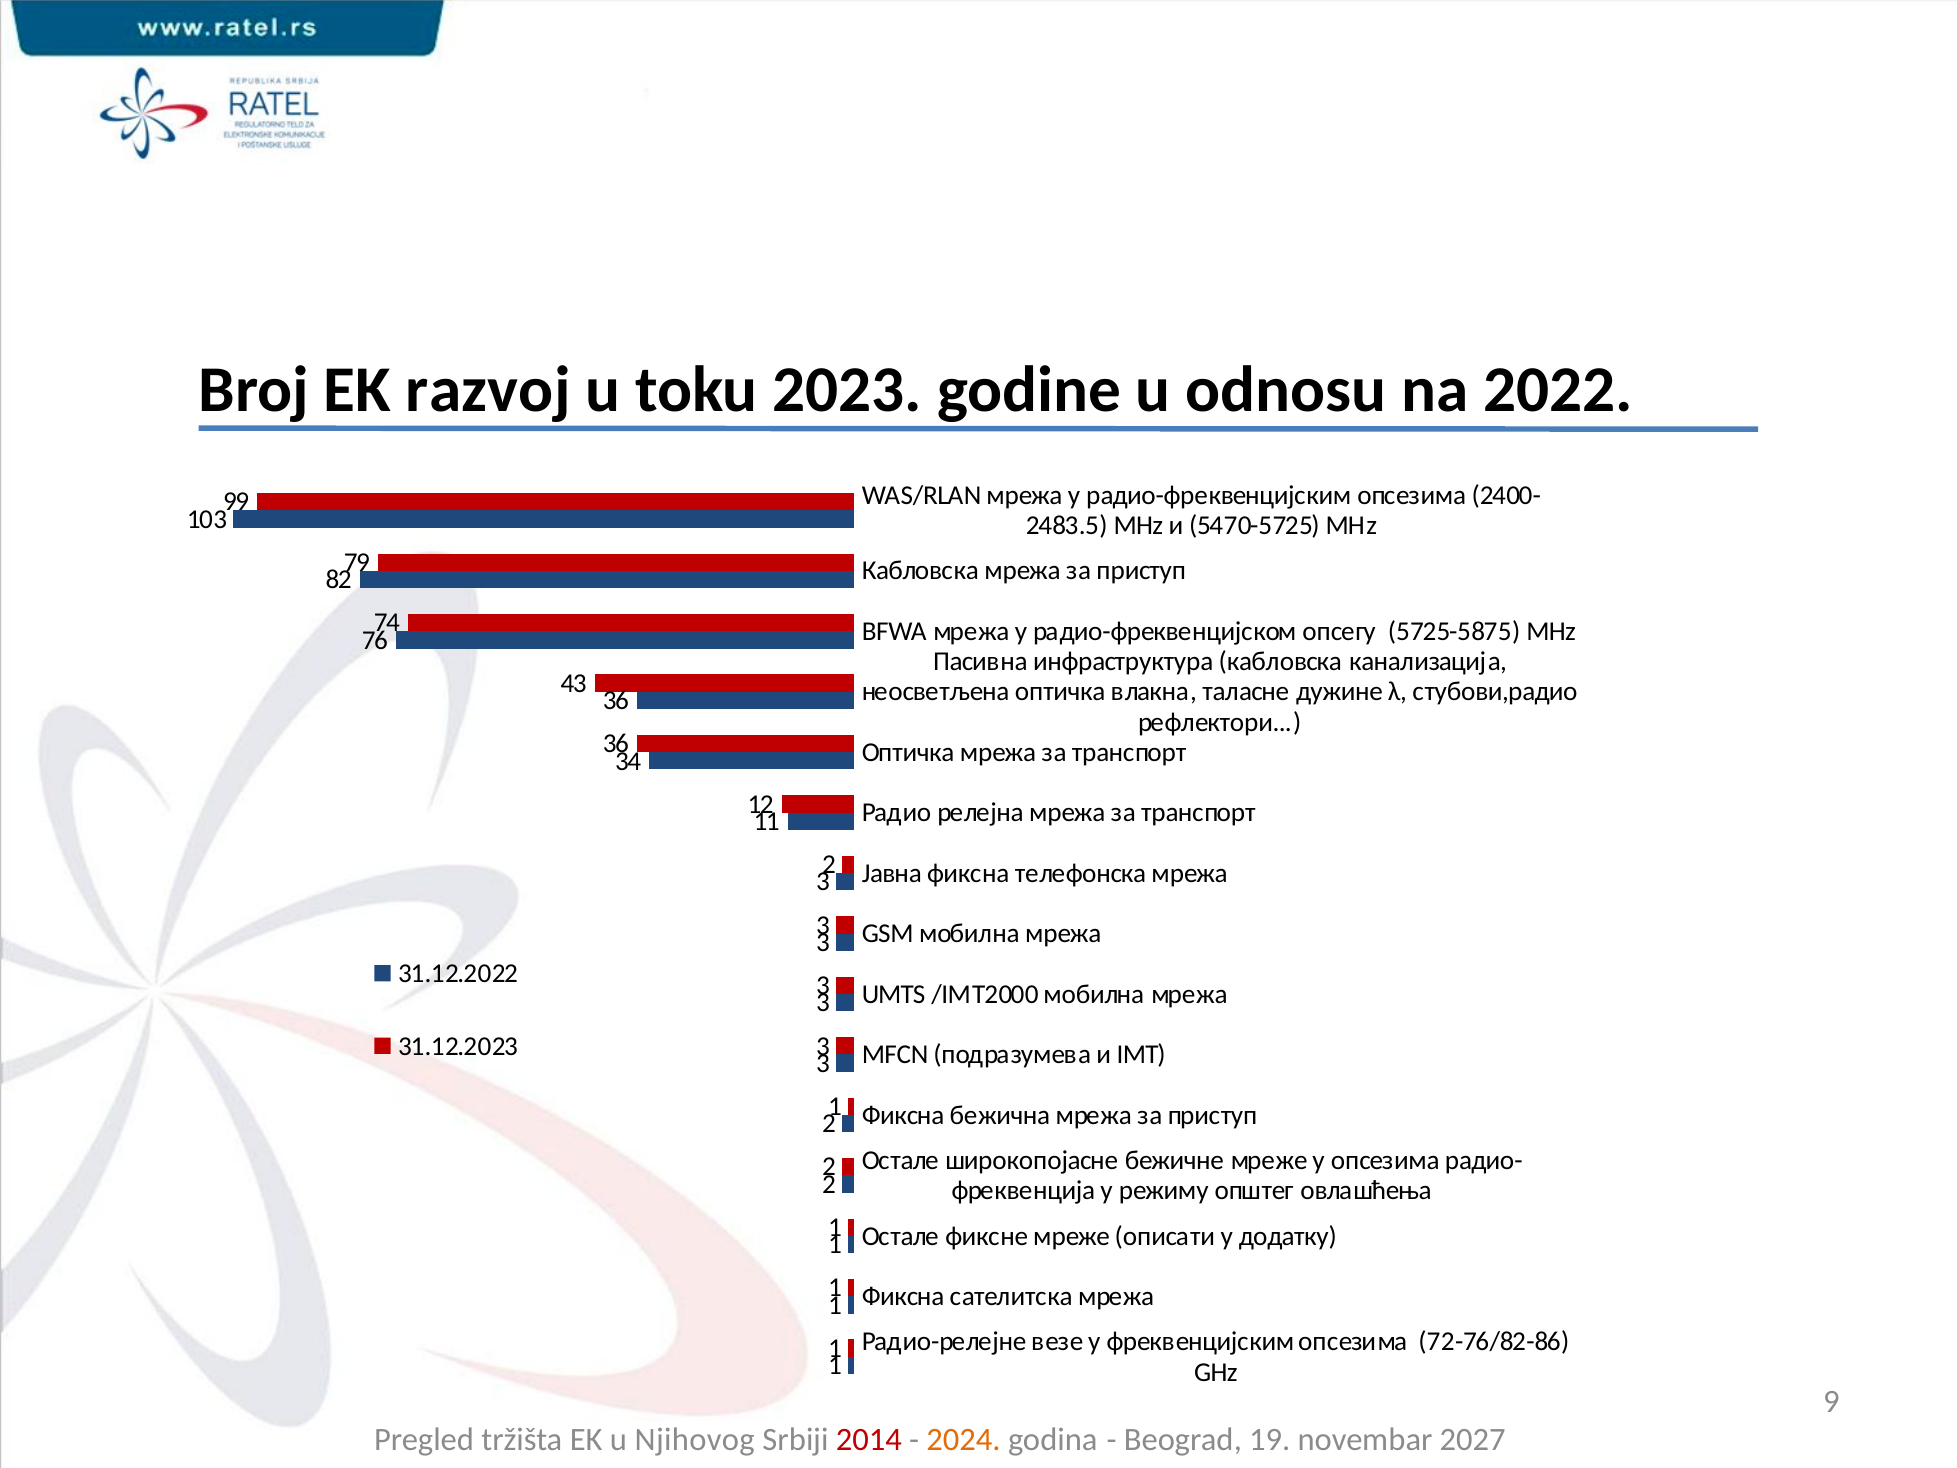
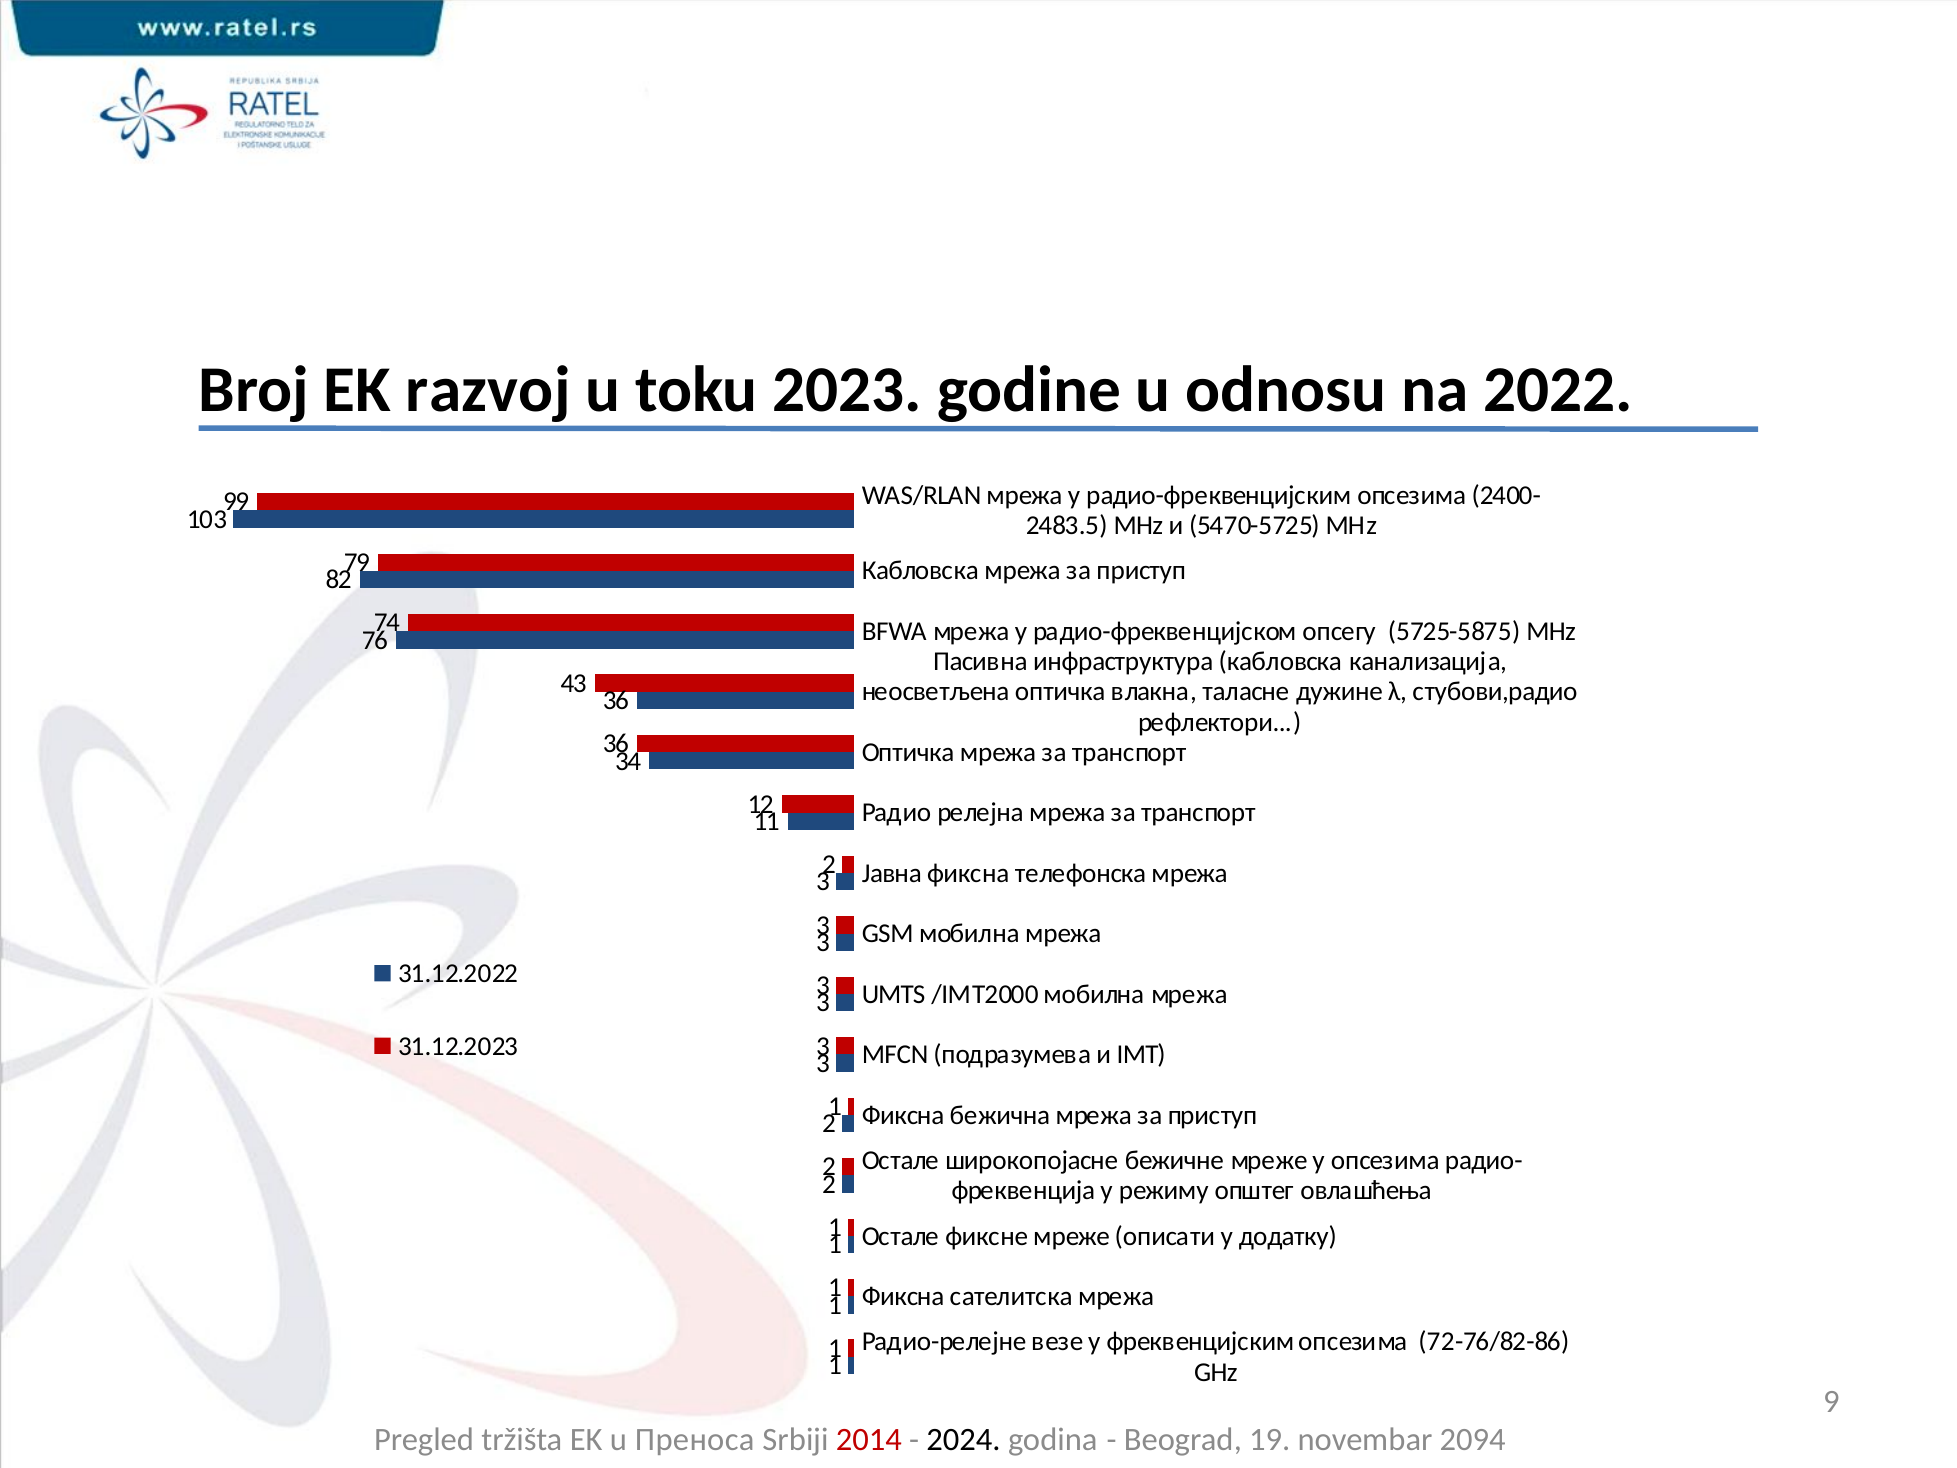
Njihovog: Njihovog -> Преноса (695, 1439)
2024 colour: orange -> black (964, 1439)
2027: 2027 -> 2094 (1473, 1439)
